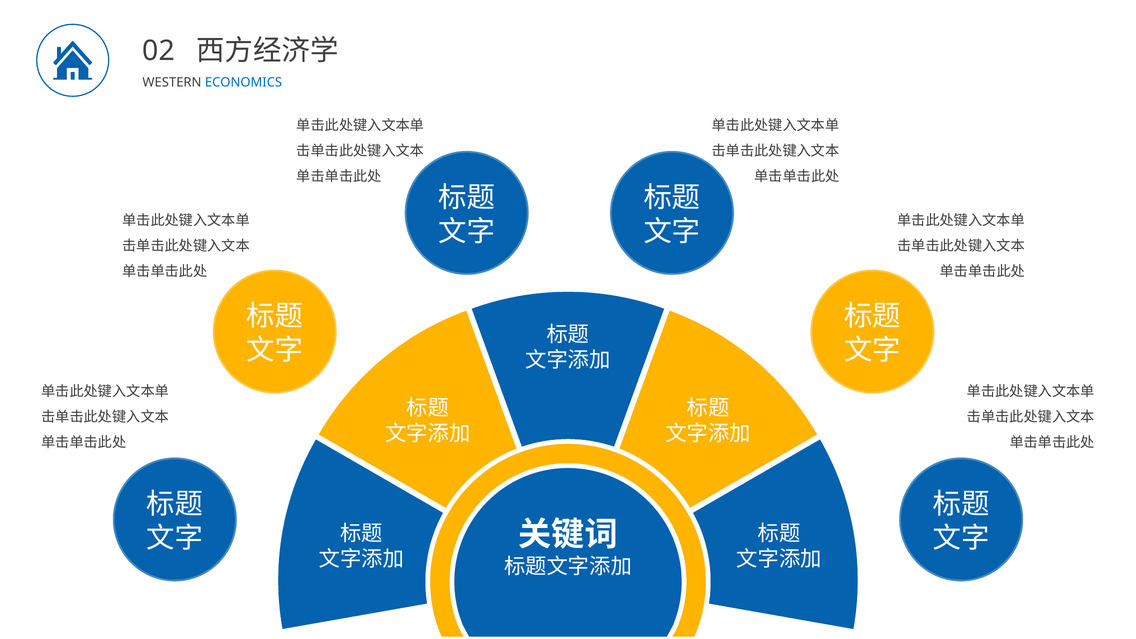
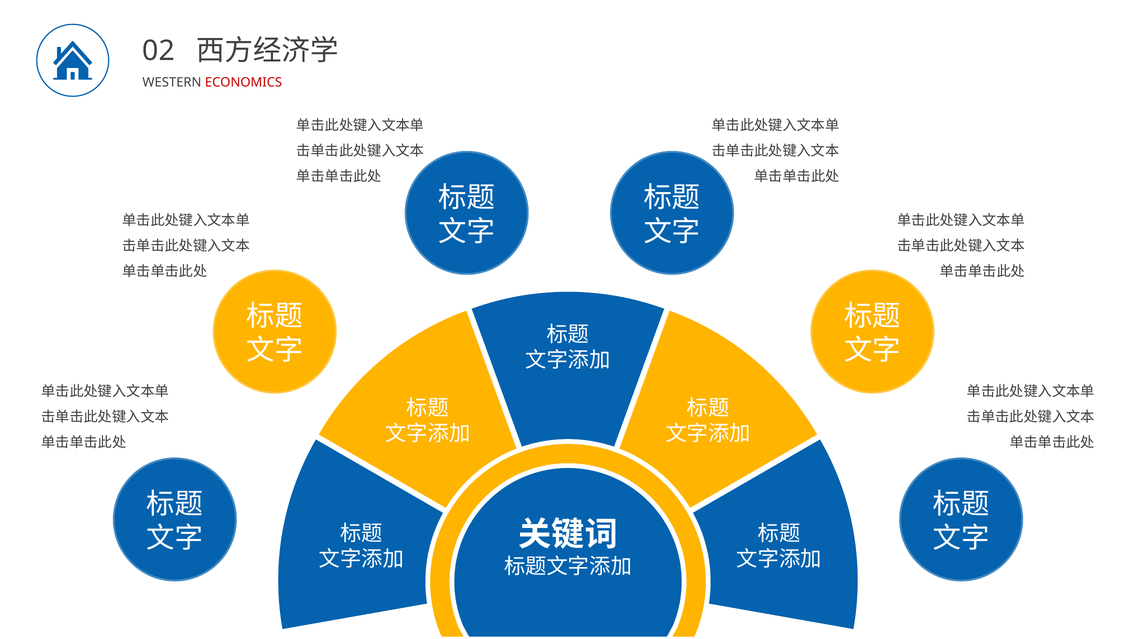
ECONOMICS colour: blue -> red (244, 82)
